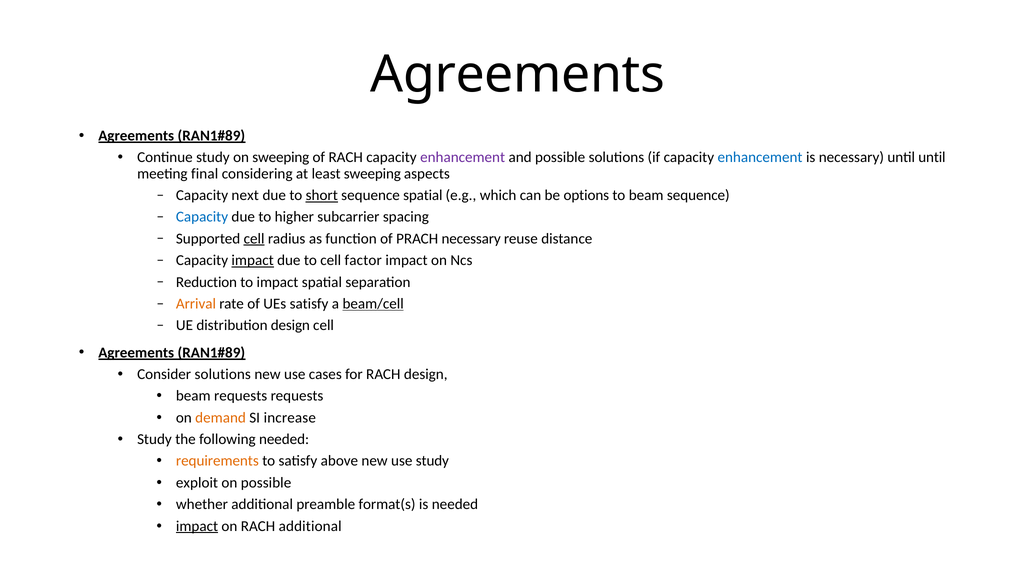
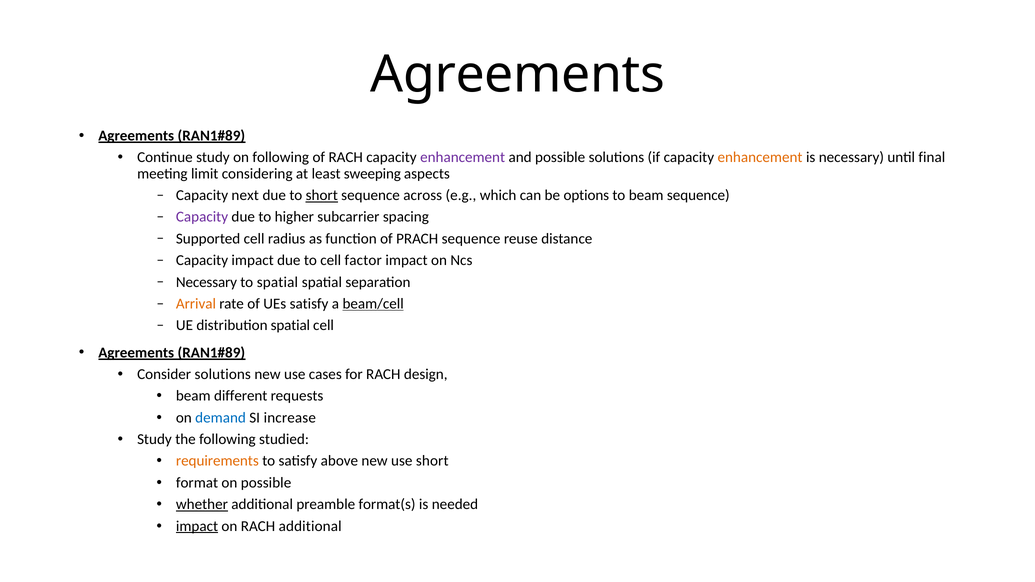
on sweeping: sweeping -> following (281, 157)
enhancement colour: blue -> orange (760, 157)
until until: until -> final (932, 157)
final: final -> limit (205, 174)
sequence spatial: spatial -> across (423, 195)
Capacity colour: blue -> purple (202, 217)
cell underline: present -> none (254, 239)
PRACH necessary: necessary -> sequence (471, 239)
impact underline: present -> none (253, 260)
Reduction: Reduction -> Necessary (206, 282)
to impact: impact -> spatial (277, 282)
distribution design: design -> spatial (290, 326)
beam requests: requests -> different (241, 396)
demand colour: orange -> blue (221, 418)
following needed: needed -> studied (284, 439)
use study: study -> short (432, 461)
exploit: exploit -> format (197, 483)
whether underline: none -> present (202, 505)
